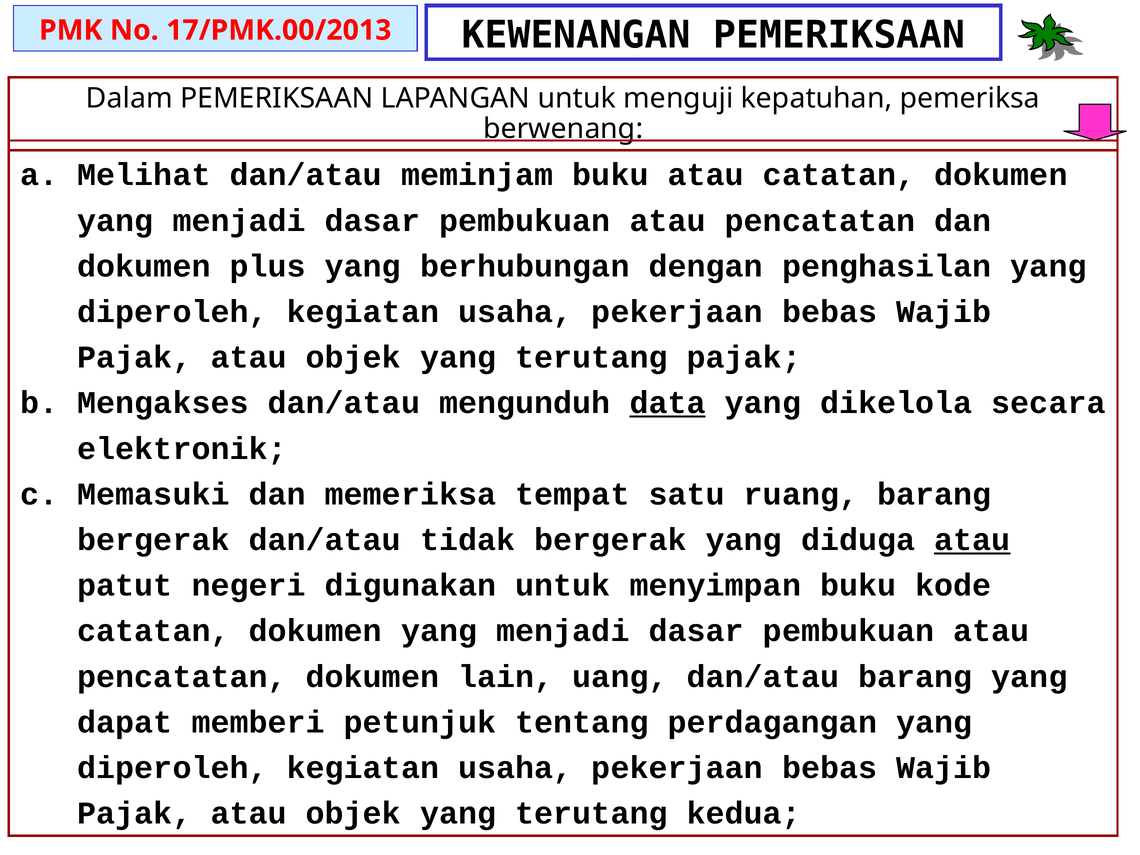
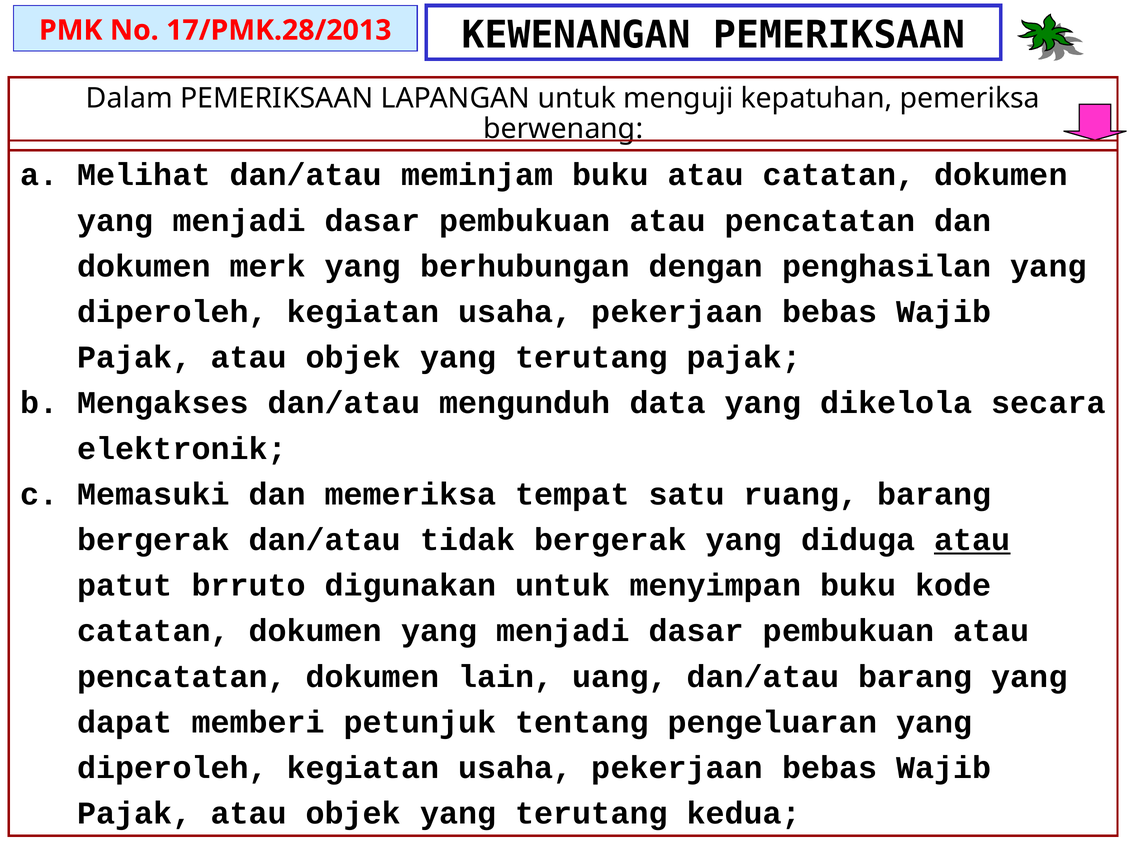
17/PMK.00/2013: 17/PMK.00/2013 -> 17/PMK.28/2013 (279, 30)
plus: plus -> merk (268, 266)
data underline: present -> none (668, 403)
negeri: negeri -> brruto (249, 585)
perdagangan: perdagangan -> pengeluaran (772, 722)
